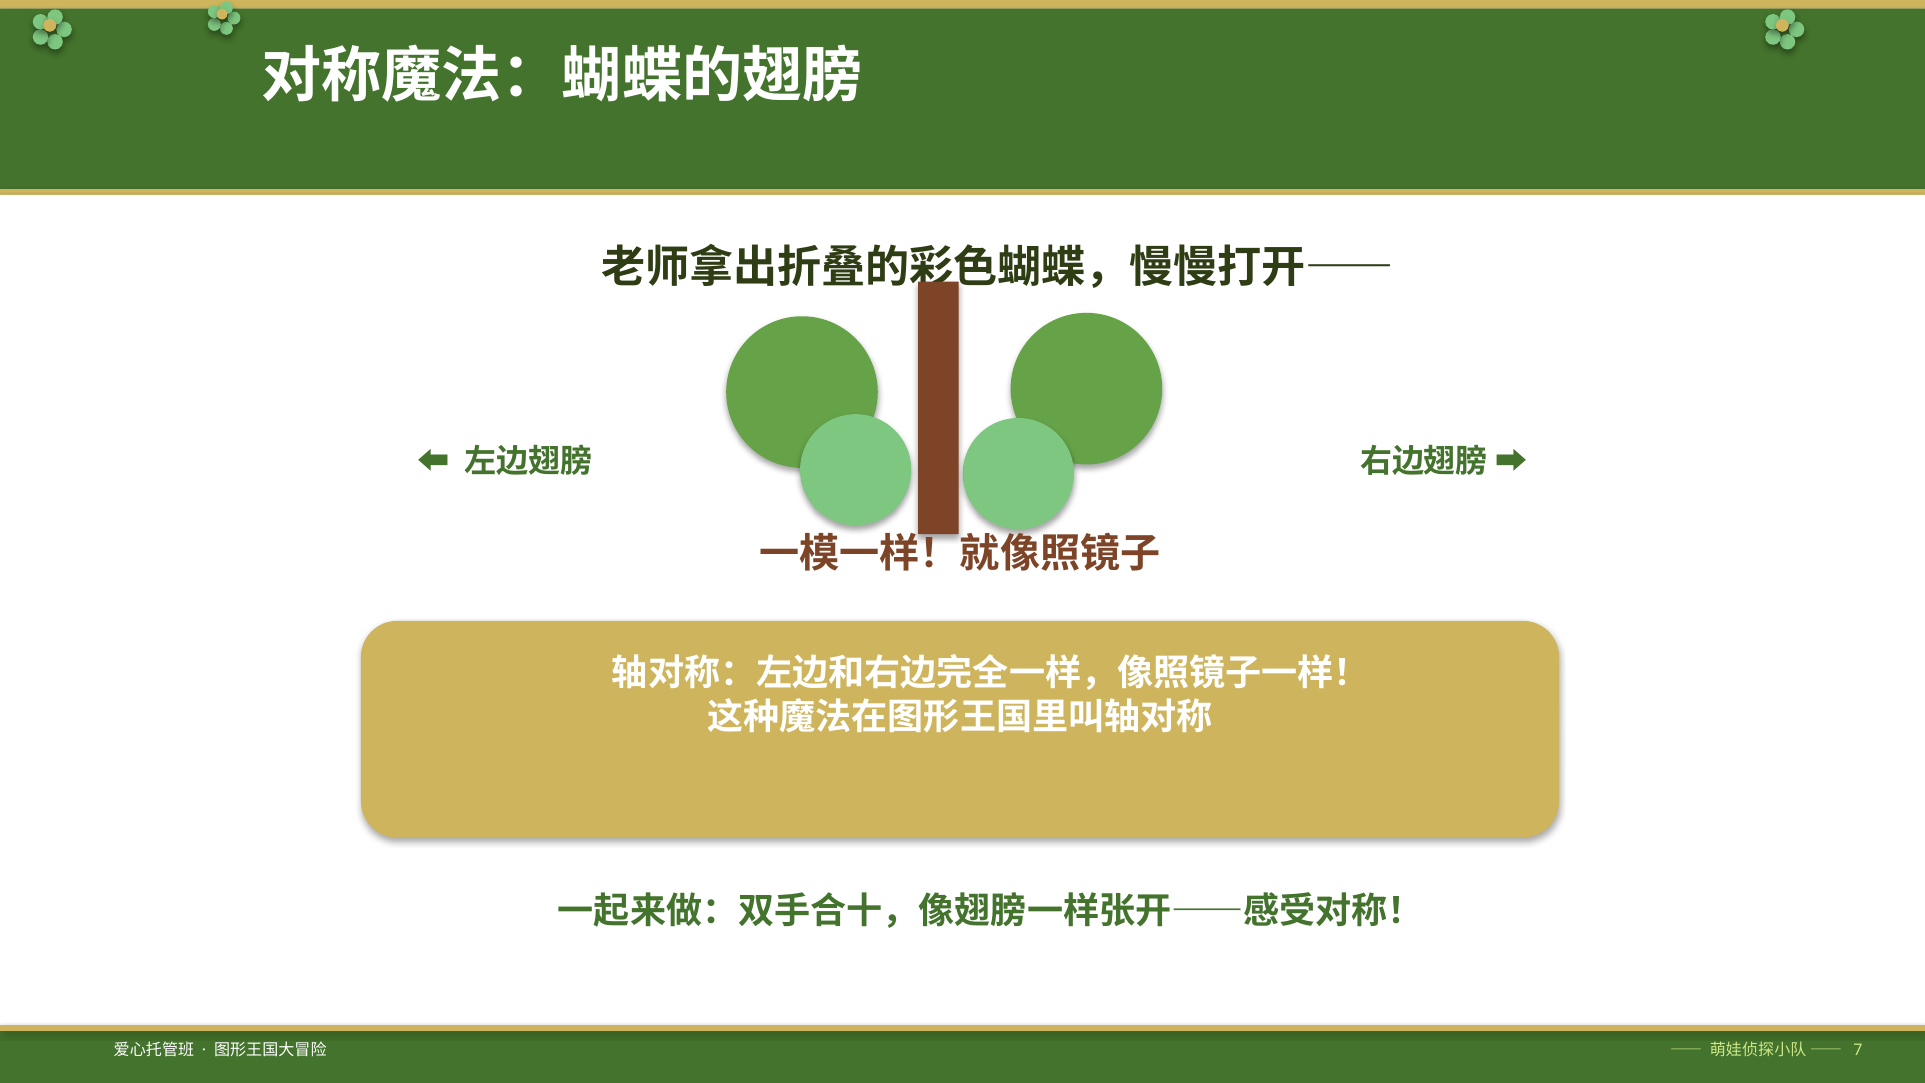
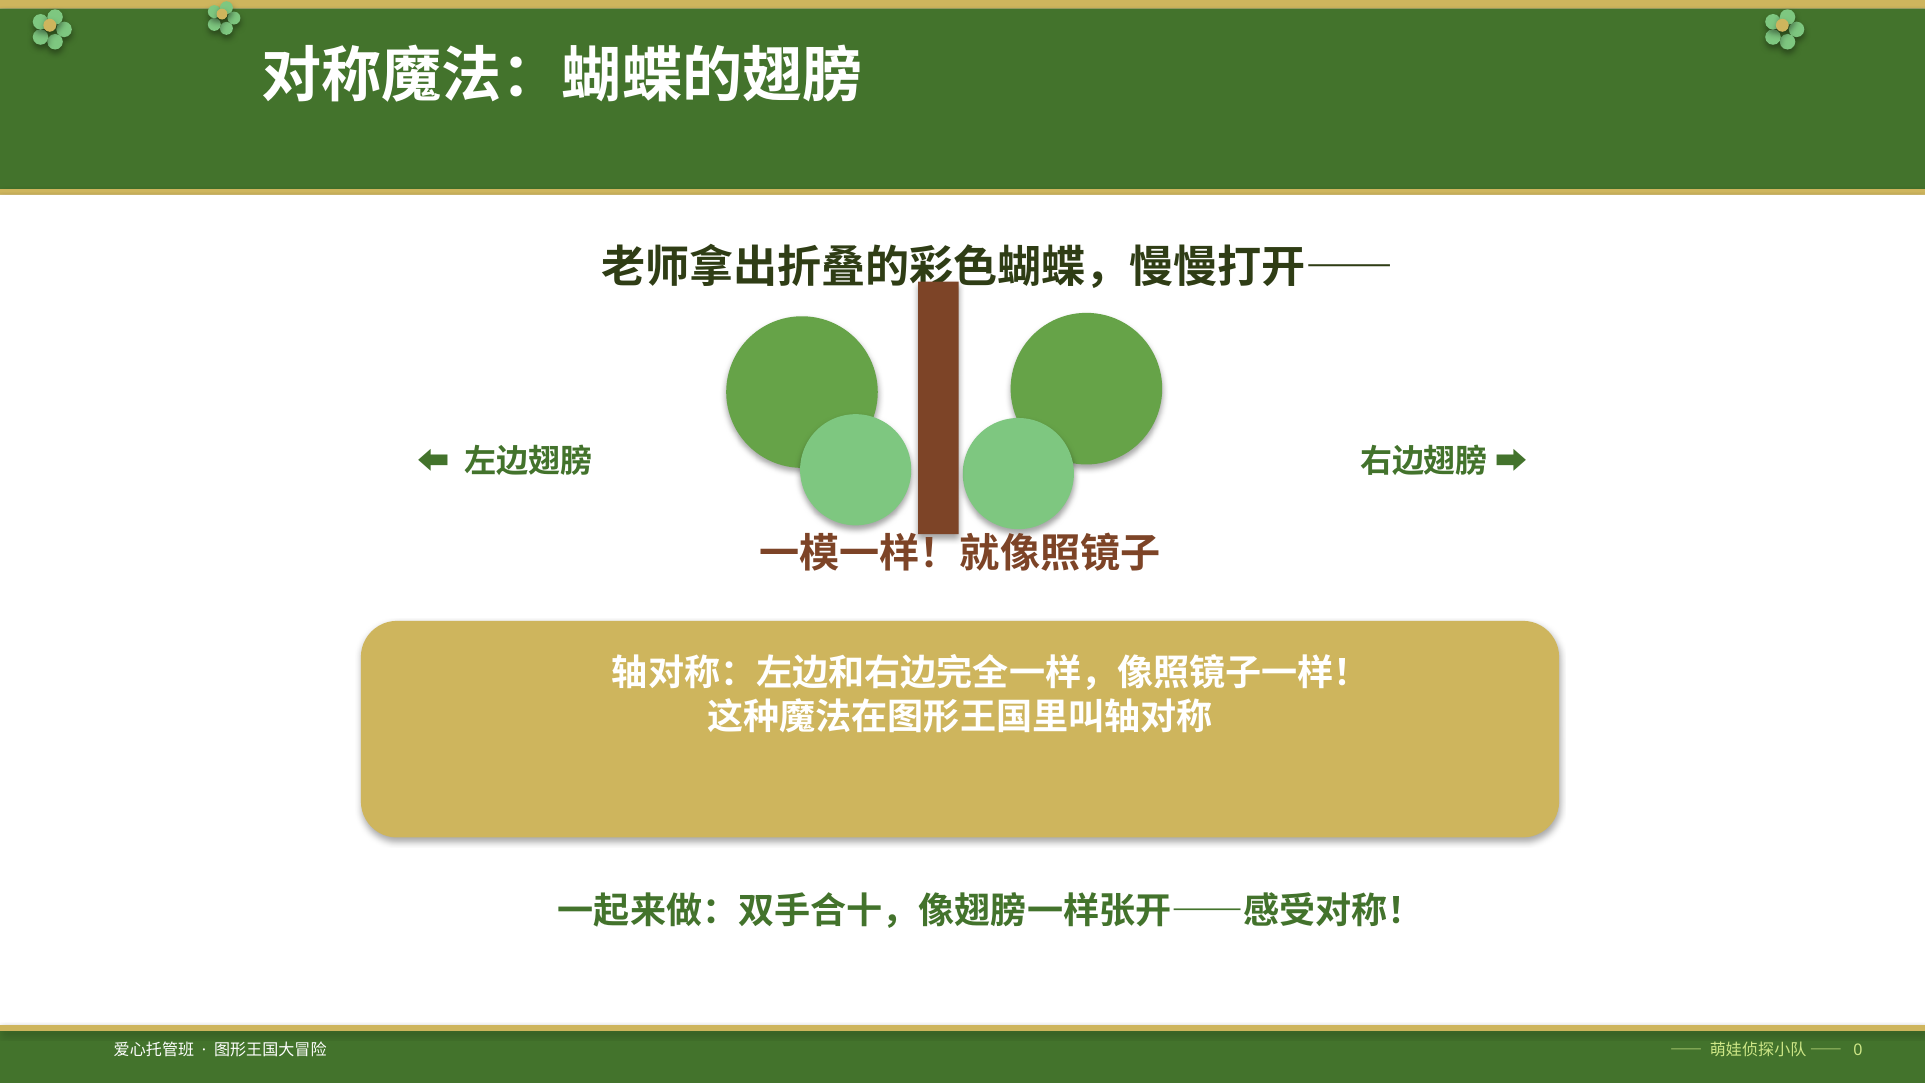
7: 7 -> 0 (1858, 1050)
